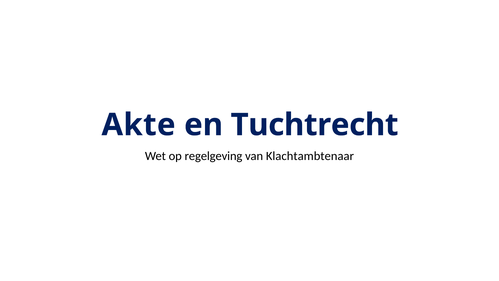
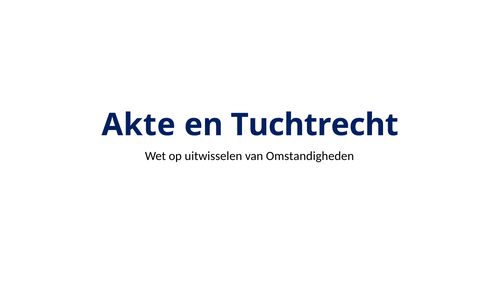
regelgeving: regelgeving -> uitwisselen (213, 156)
Klachtambtenaar: Klachtambtenaar -> Omstandigheden (310, 156)
